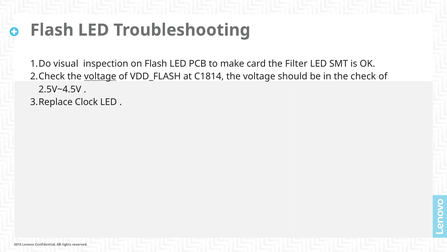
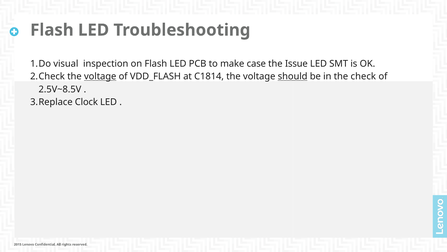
card: card -> case (256, 63)
Filter: Filter -> Issue (296, 63)
should underline: none -> present (293, 76)
2.5V~4.5V: 2.5V~4.5V -> 2.5V~8.5V (60, 89)
